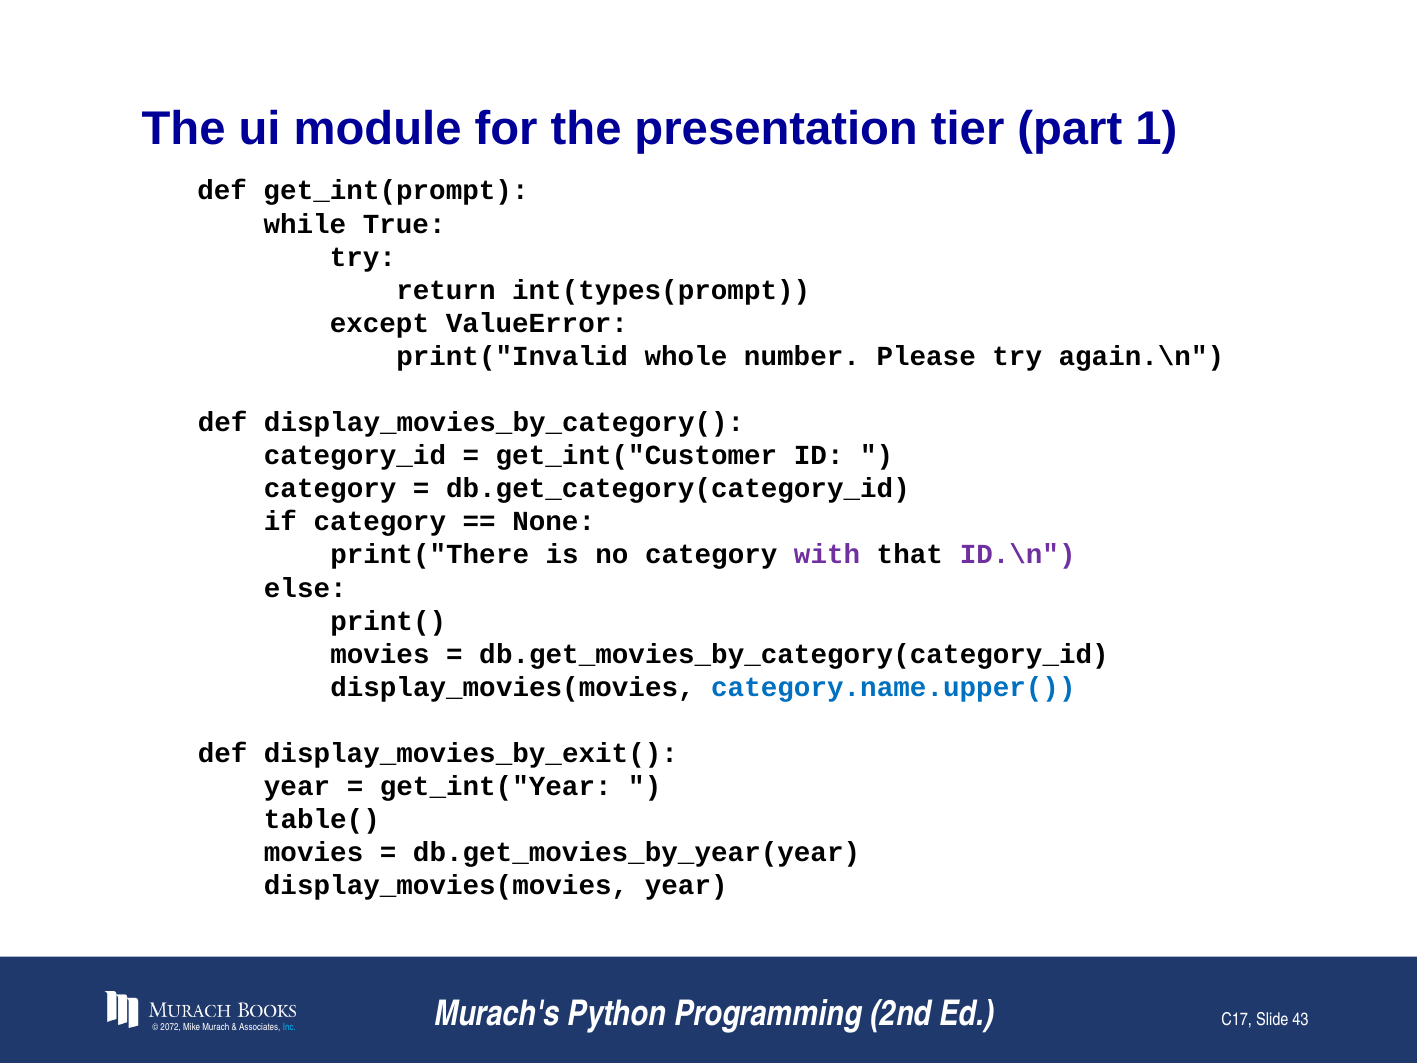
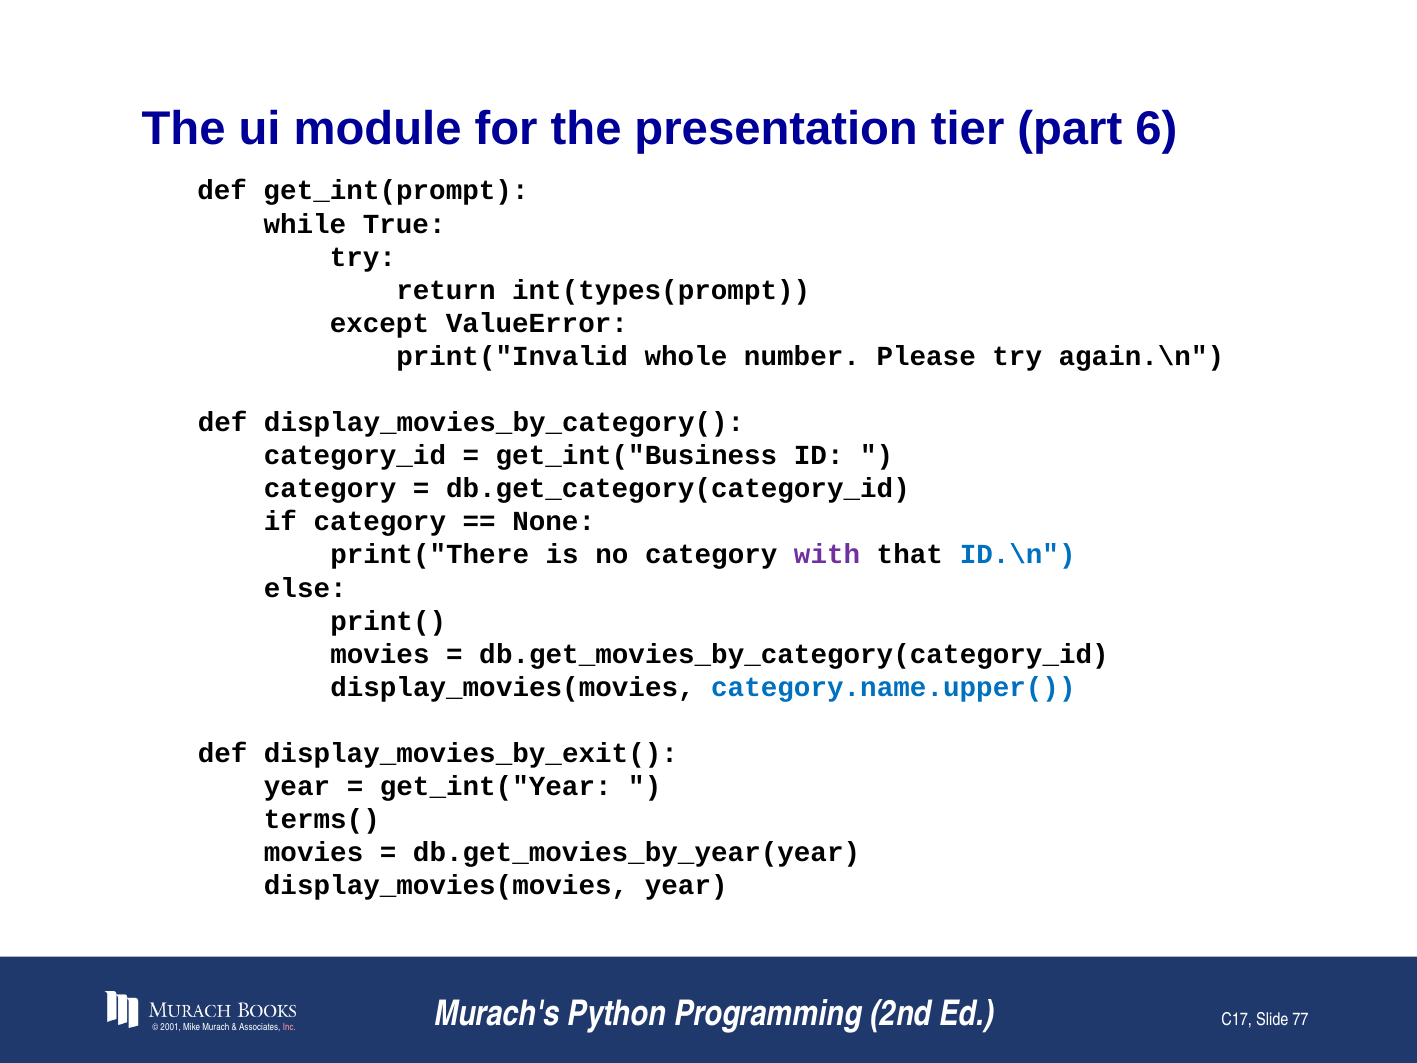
1: 1 -> 6 (1156, 129)
get_int("Customer: get_int("Customer -> get_int("Business (636, 456)
ID.\n colour: purple -> blue (1018, 555)
table(: table( -> terms( (322, 819)
2072: 2072 -> 2001 (171, 1027)
Inc colour: light blue -> pink (289, 1027)
43: 43 -> 77 (1300, 1020)
